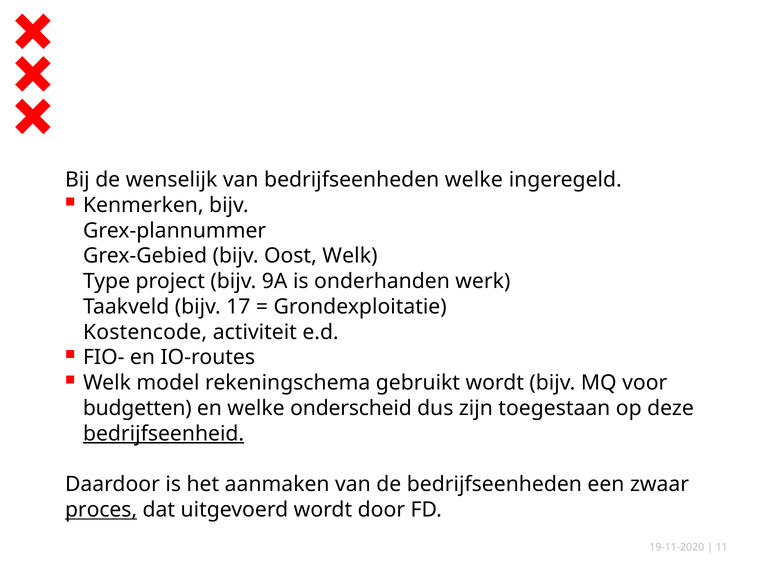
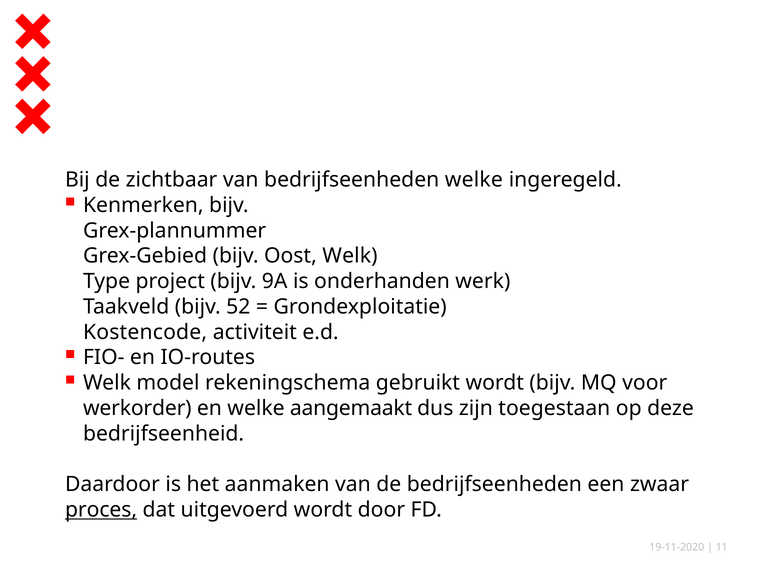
wenselijk: wenselijk -> zichtbaar (172, 180)
17: 17 -> 52 (238, 307)
budgetten: budgetten -> werkorder (137, 408)
onderscheid: onderscheid -> aangemaakt (351, 408)
bedrijfseenheid underline: present -> none (164, 433)
